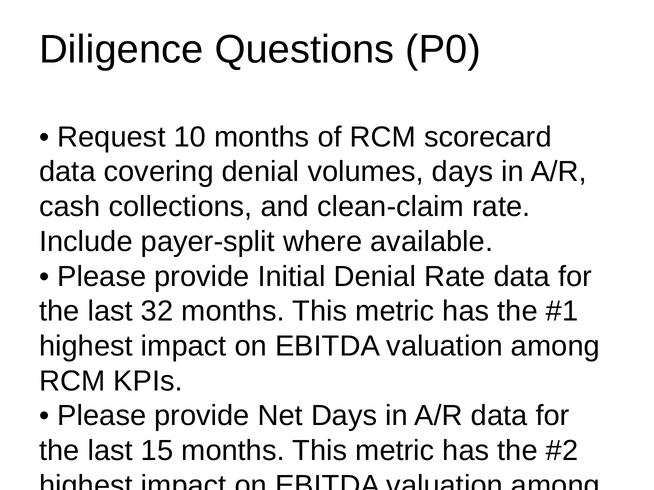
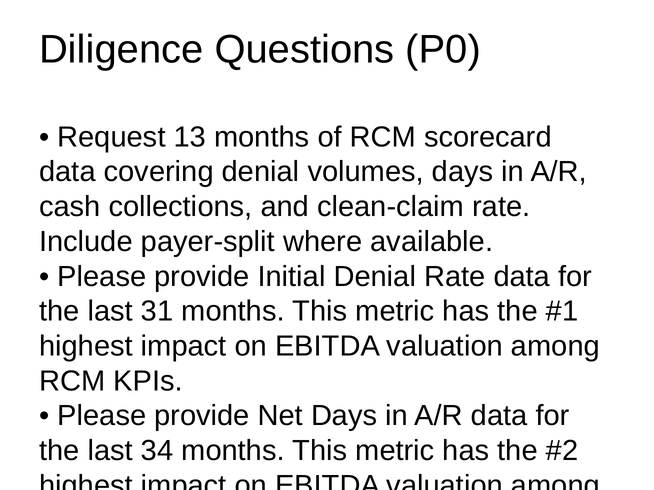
10: 10 -> 13 (190, 137)
32: 32 -> 31 (157, 312)
15: 15 -> 34 (157, 451)
